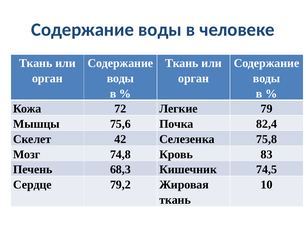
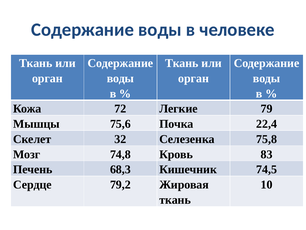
82,4: 82,4 -> 22,4 (267, 124)
42: 42 -> 32 (120, 139)
